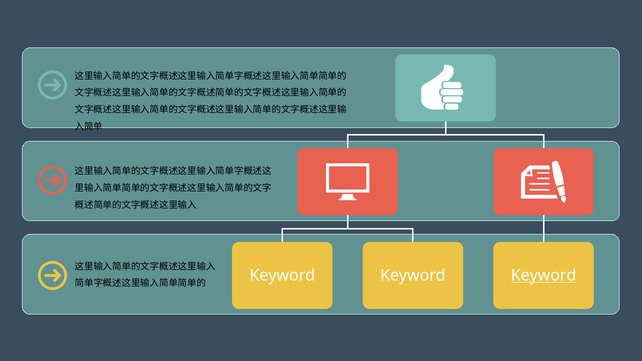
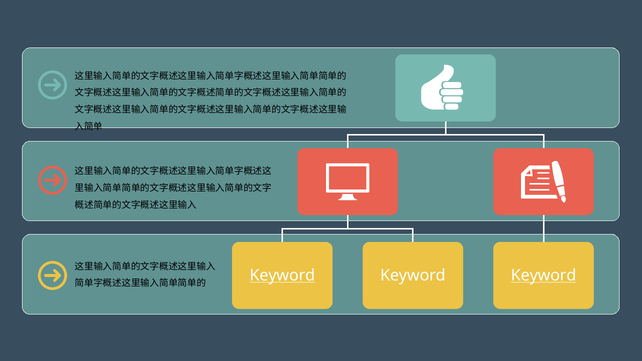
Keyword underline: none -> present (282, 275)
